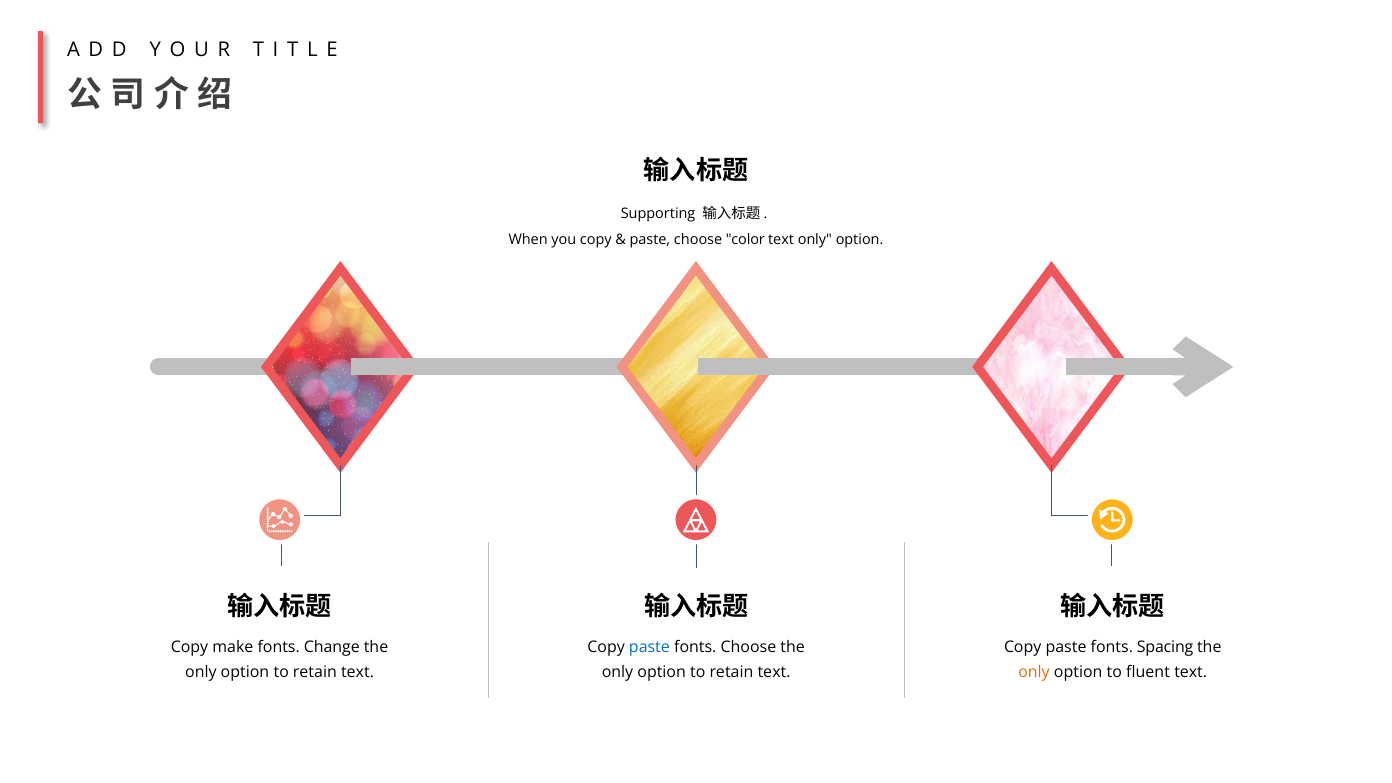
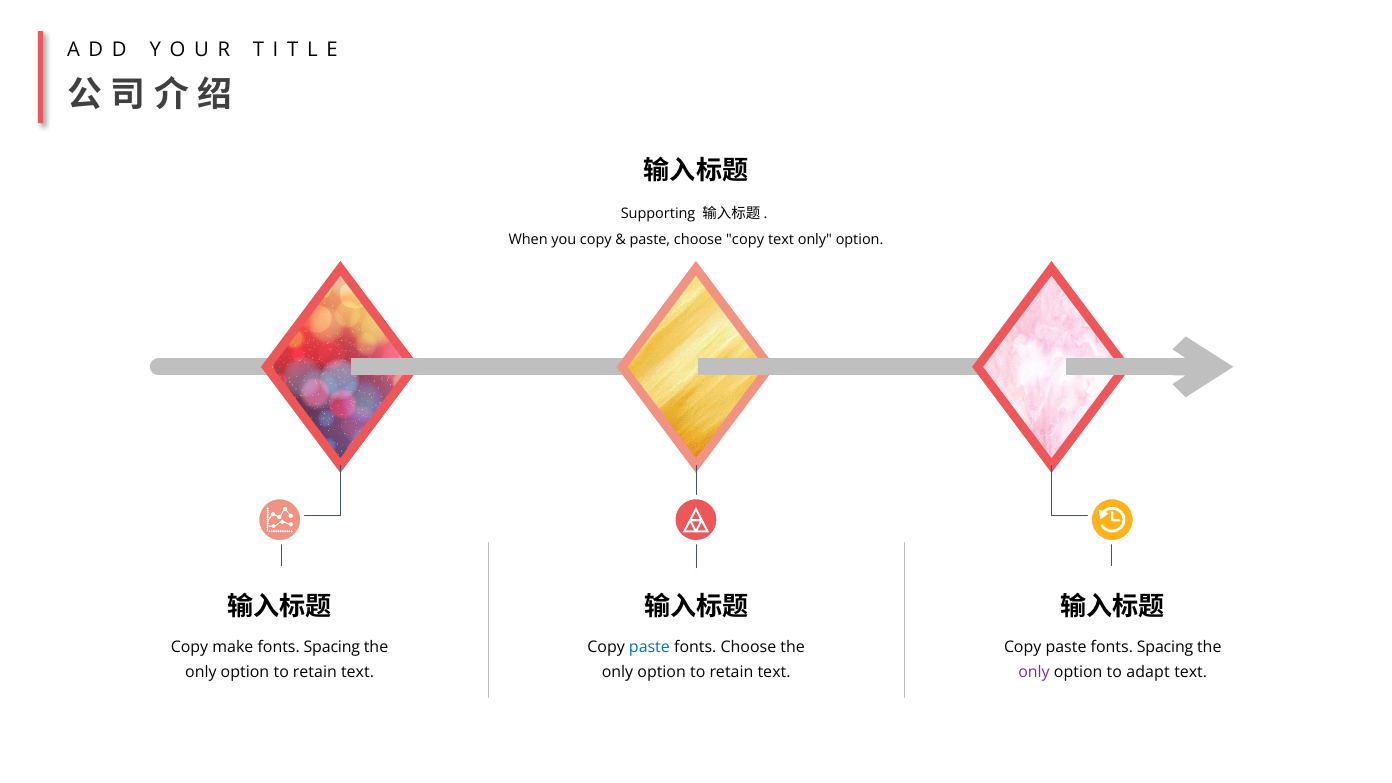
choose color: color -> copy (745, 240)
Change: Change -> Spacing (332, 648)
only colour: orange -> purple (1034, 673)
fluent: fluent -> adapt (1148, 673)
